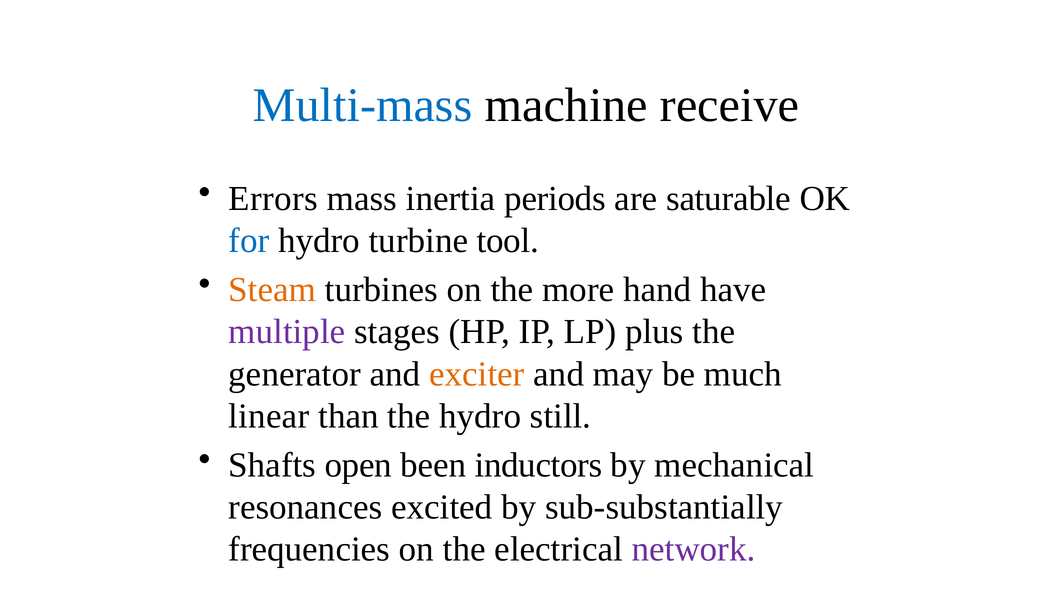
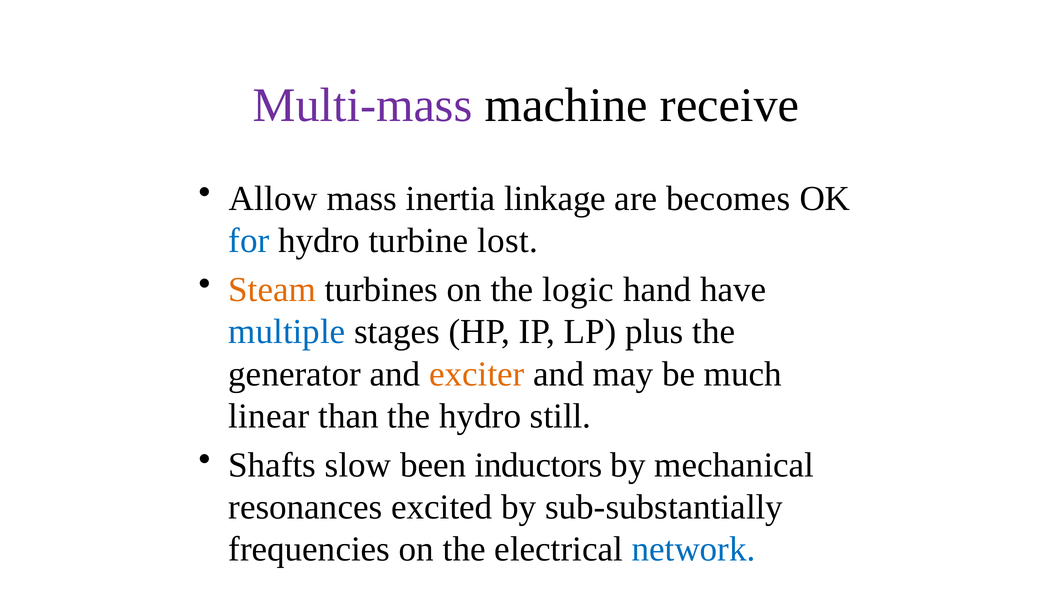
Multi-mass colour: blue -> purple (363, 105)
Errors: Errors -> Allow (273, 199)
periods: periods -> linkage (555, 199)
saturable: saturable -> becomes (728, 199)
tool: tool -> lost (508, 241)
more: more -> logic (578, 290)
multiple colour: purple -> blue (287, 332)
open: open -> slow (358, 465)
network colour: purple -> blue (694, 550)
